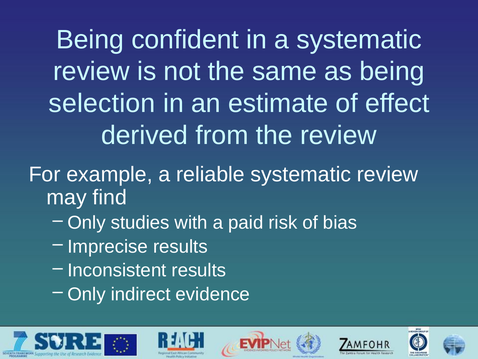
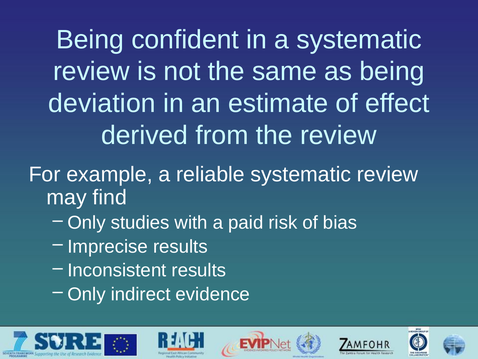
selection: selection -> deviation (102, 103)
